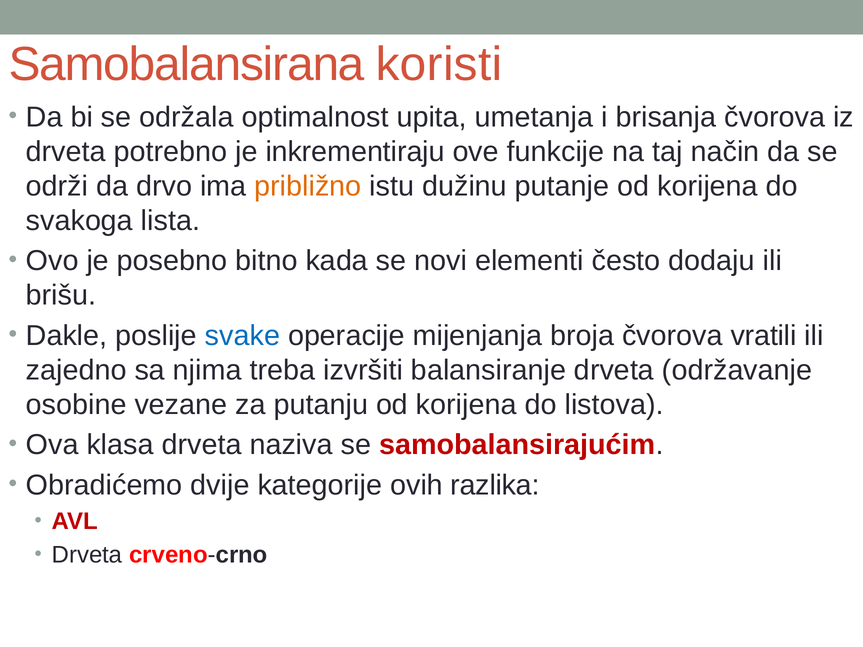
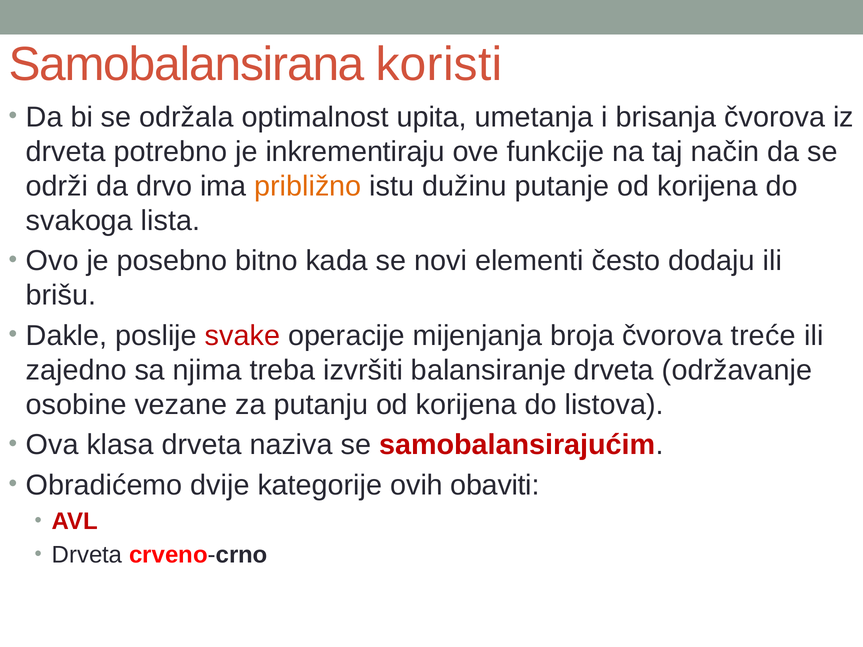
svake colour: blue -> red (242, 336)
vratili: vratili -> treće (763, 336)
razlika: razlika -> obaviti (495, 485)
